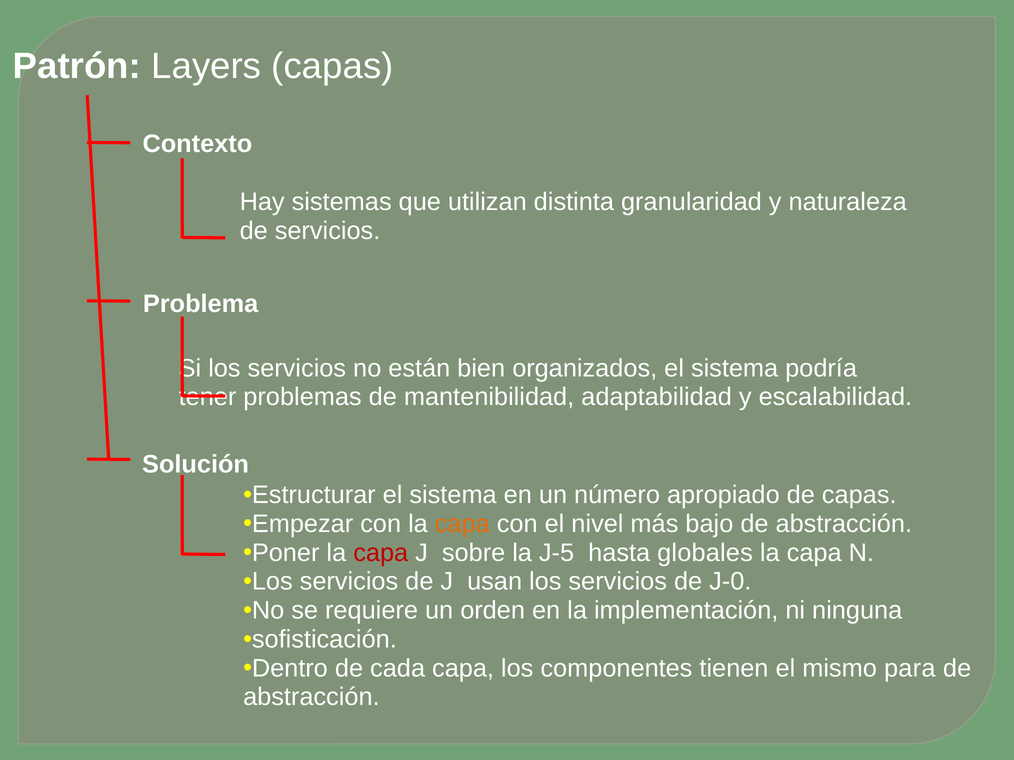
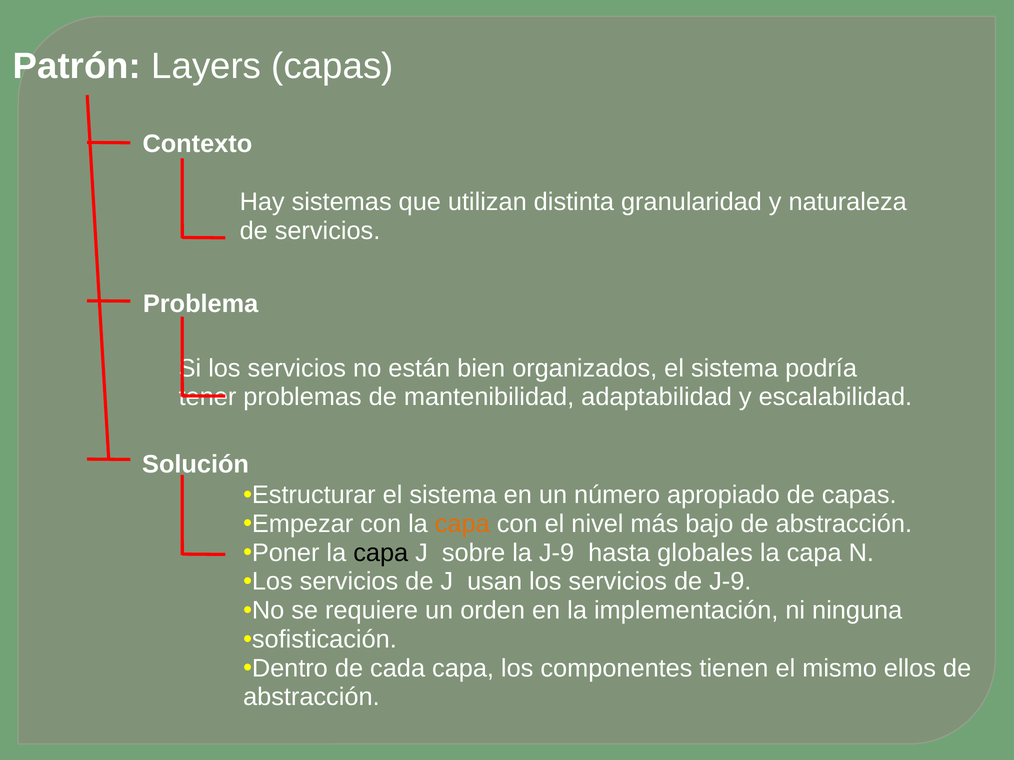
capa colour: red -> black (381, 553)
la J-5: J-5 -> J-9 (557, 553)
de J-0: J-0 -> J-9 (730, 582)
para: para -> ellos (910, 669)
